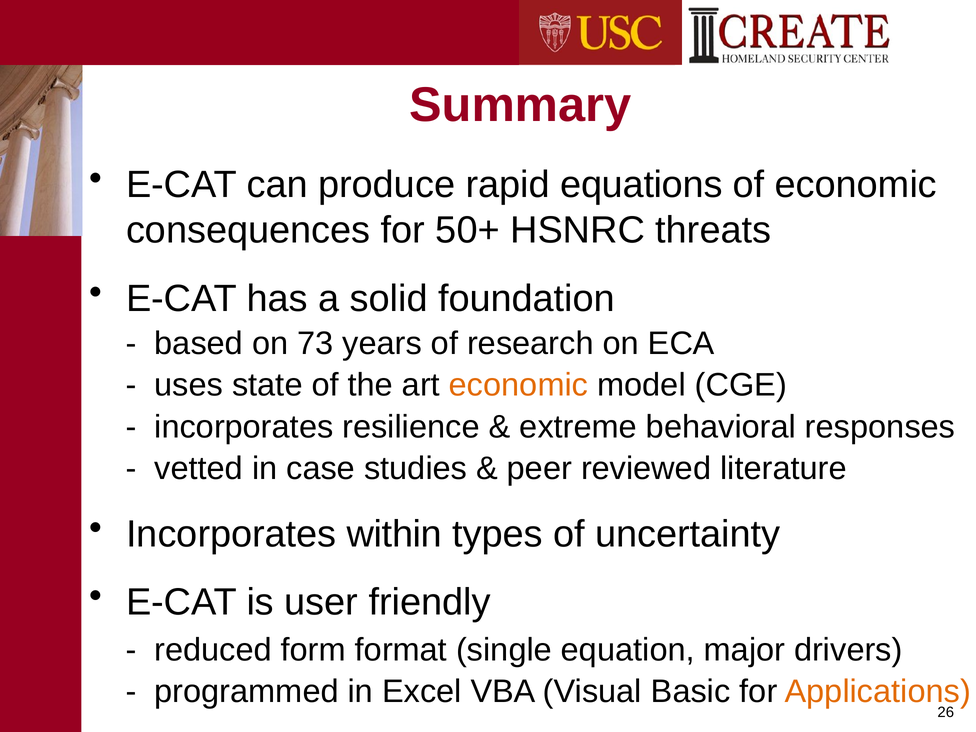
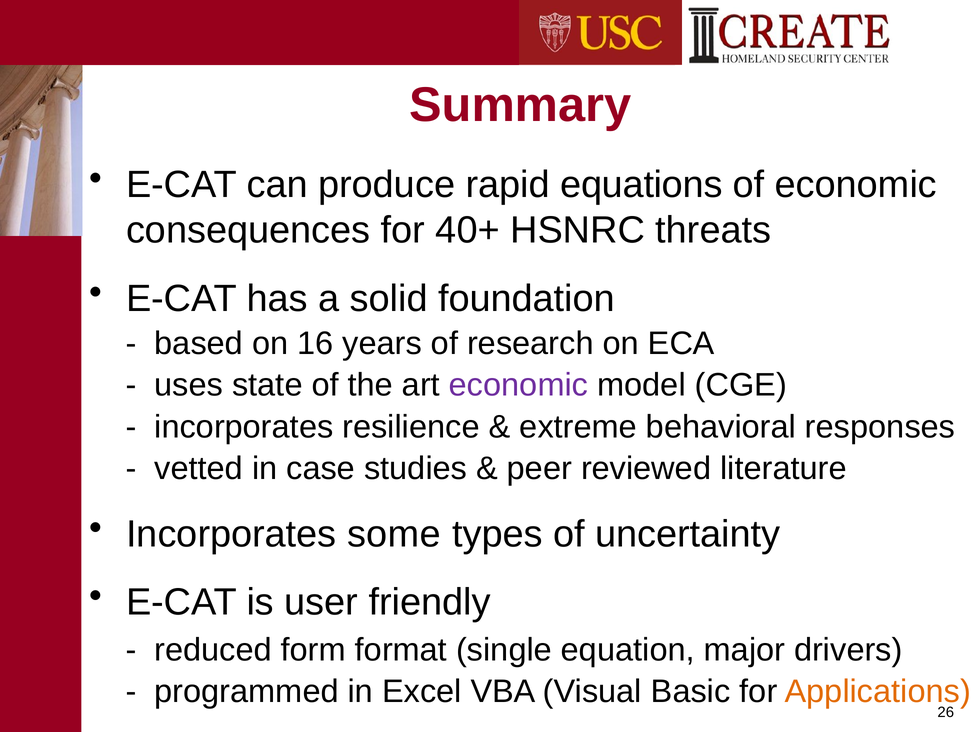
50+: 50+ -> 40+ (468, 230)
73: 73 -> 16 (315, 343)
economic colour: orange -> purple (519, 385)
within: within -> some (394, 534)
